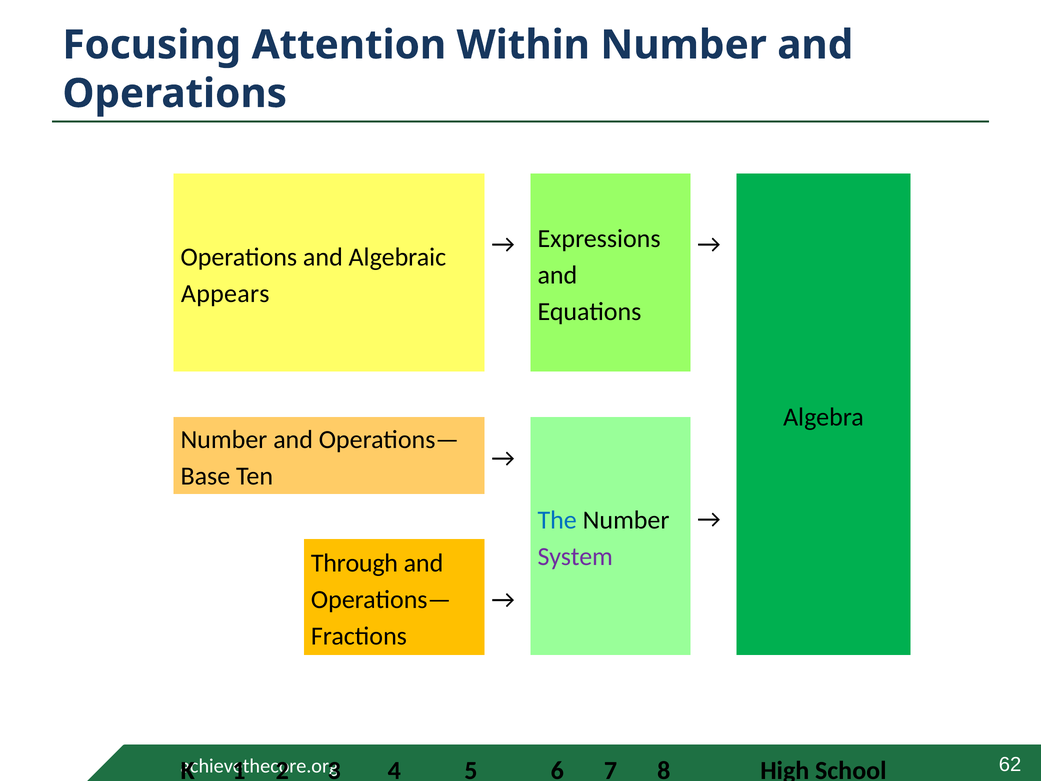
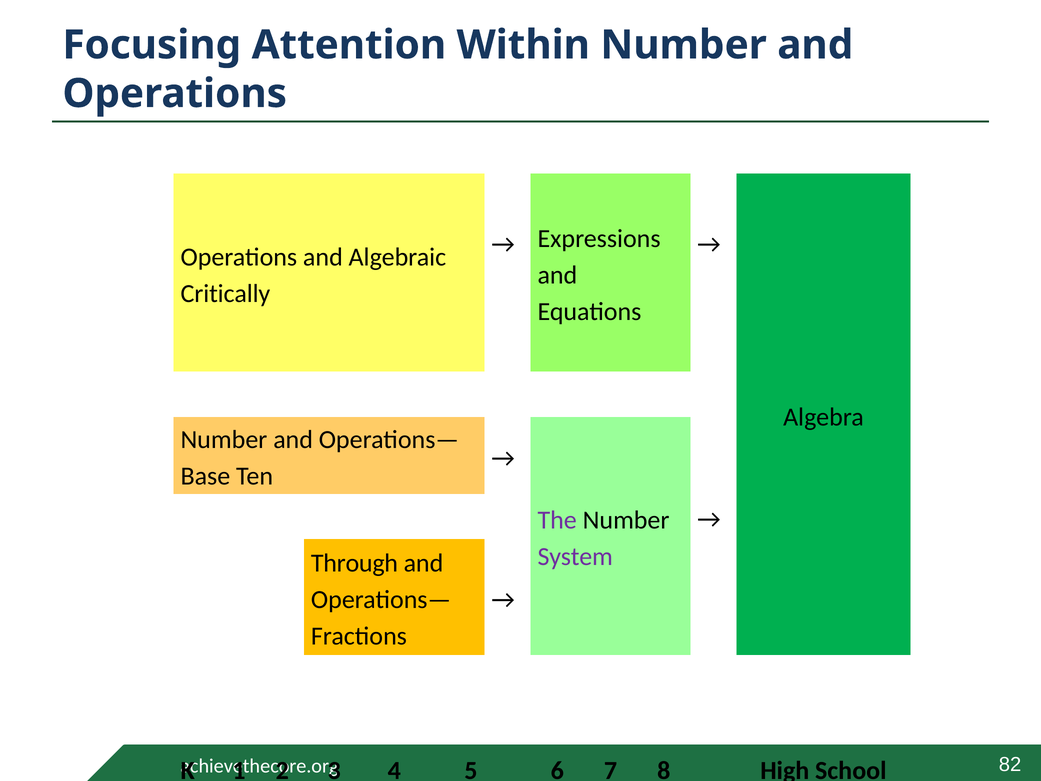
Appears: Appears -> Critically (225, 293)
The colour: blue -> purple (557, 520)
62: 62 -> 82 (1010, 764)
